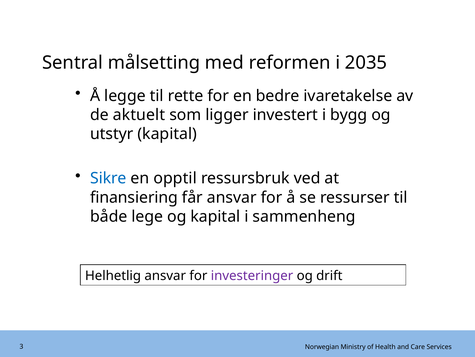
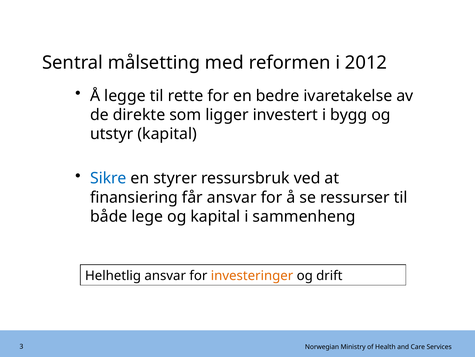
2035: 2035 -> 2012 (366, 63)
aktuelt: aktuelt -> direkte (139, 115)
opptil: opptil -> styrer (175, 178)
investeringer colour: purple -> orange (252, 275)
